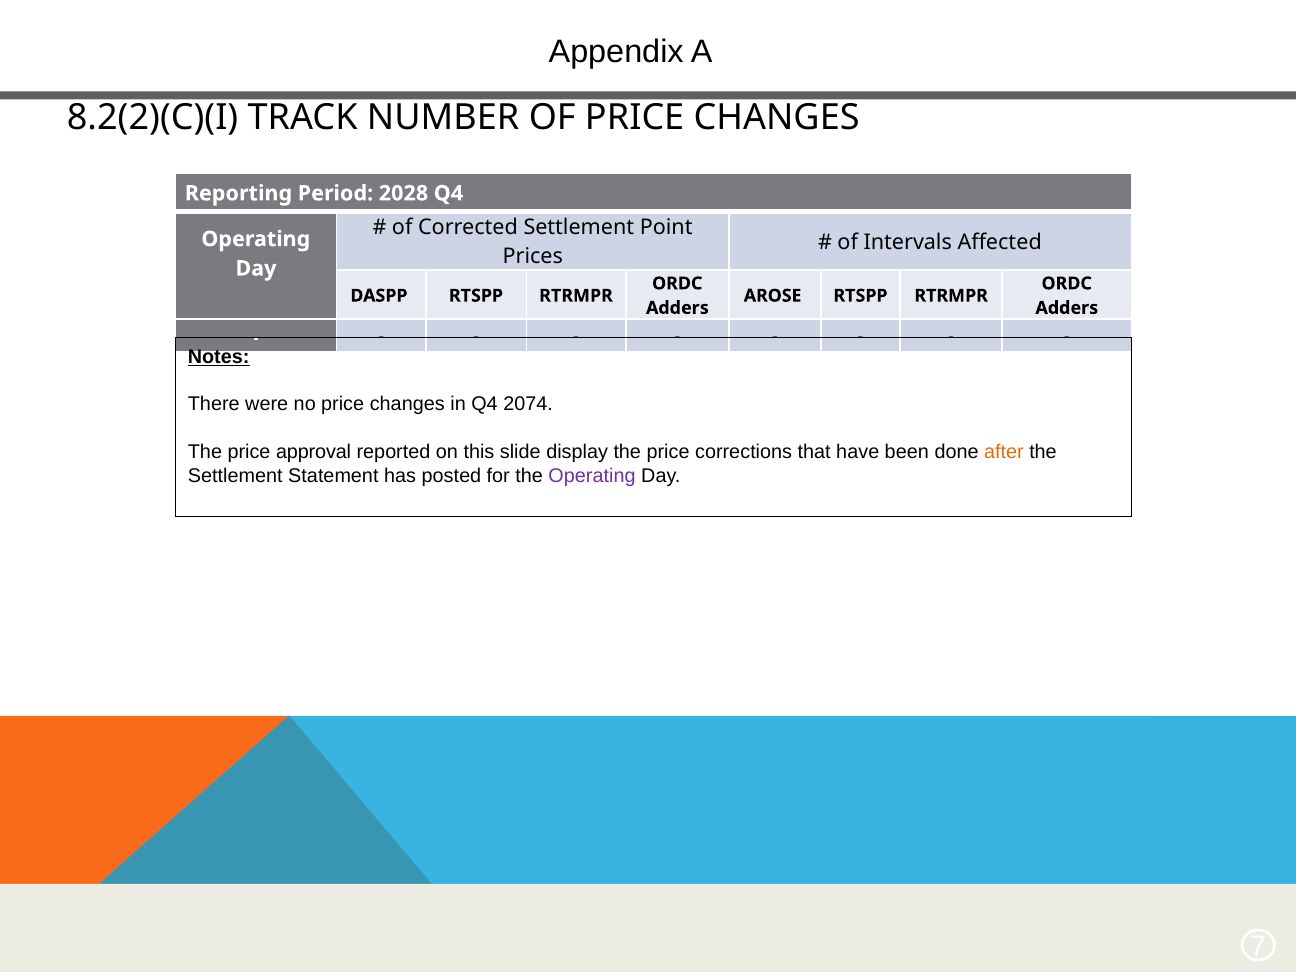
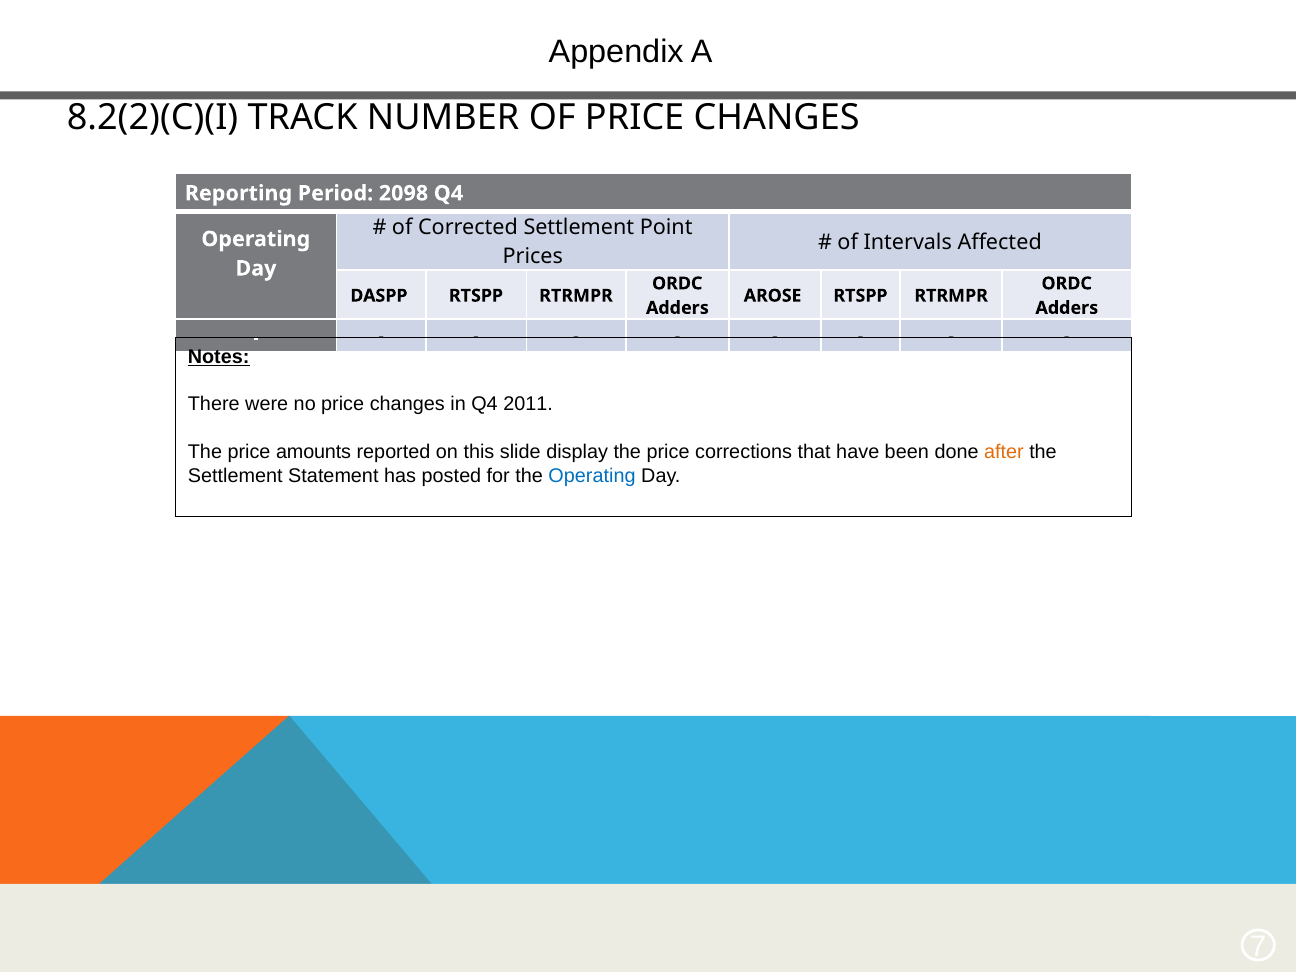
2028: 2028 -> 2098 (403, 193)
2074: 2074 -> 2011 (528, 404)
approval: approval -> amounts (314, 452)
Operating colour: purple -> blue (592, 476)
